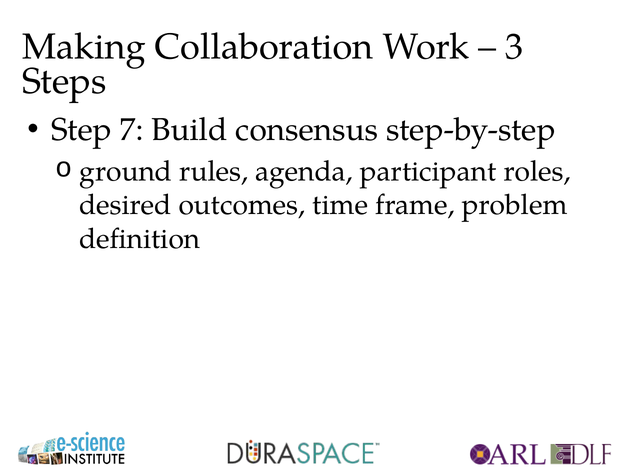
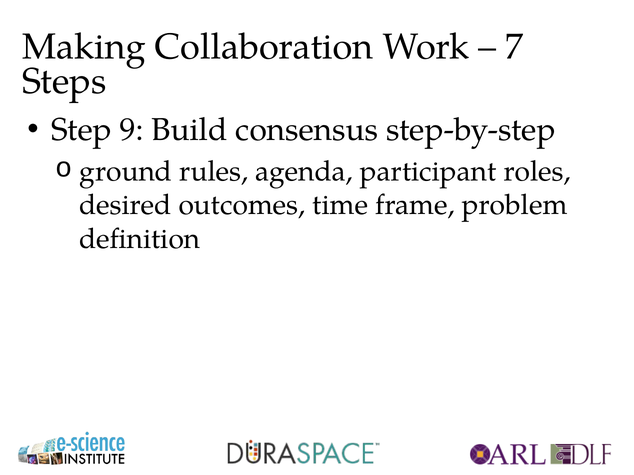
3: 3 -> 7 (514, 47)
7: 7 -> 9 (132, 130)
